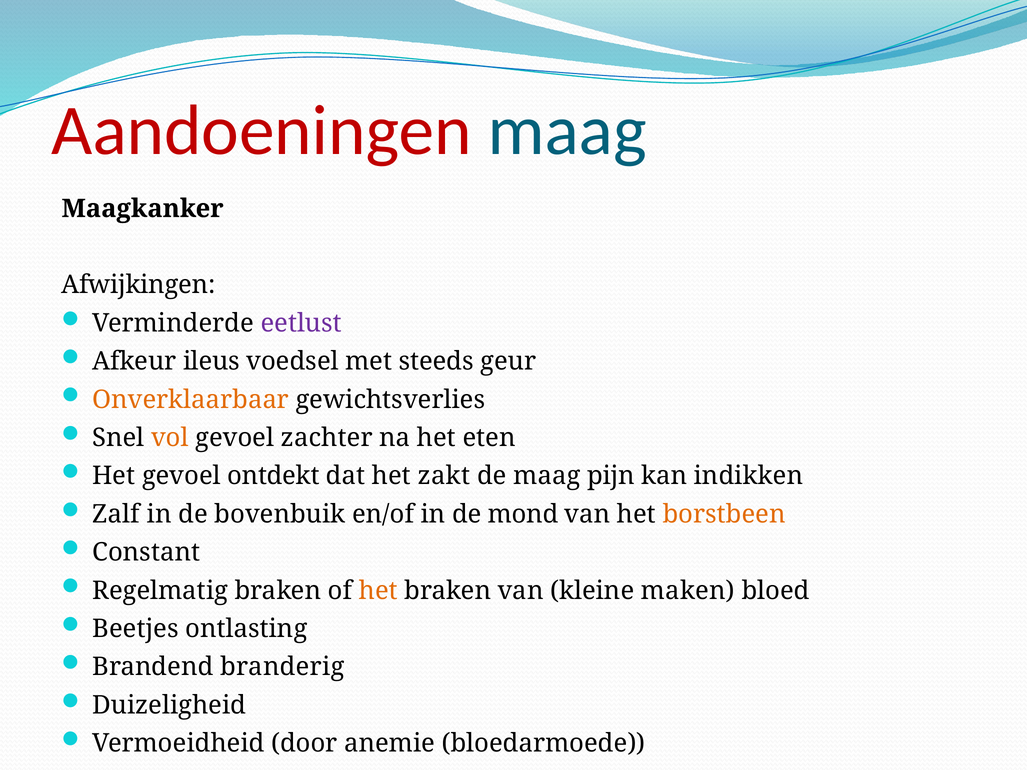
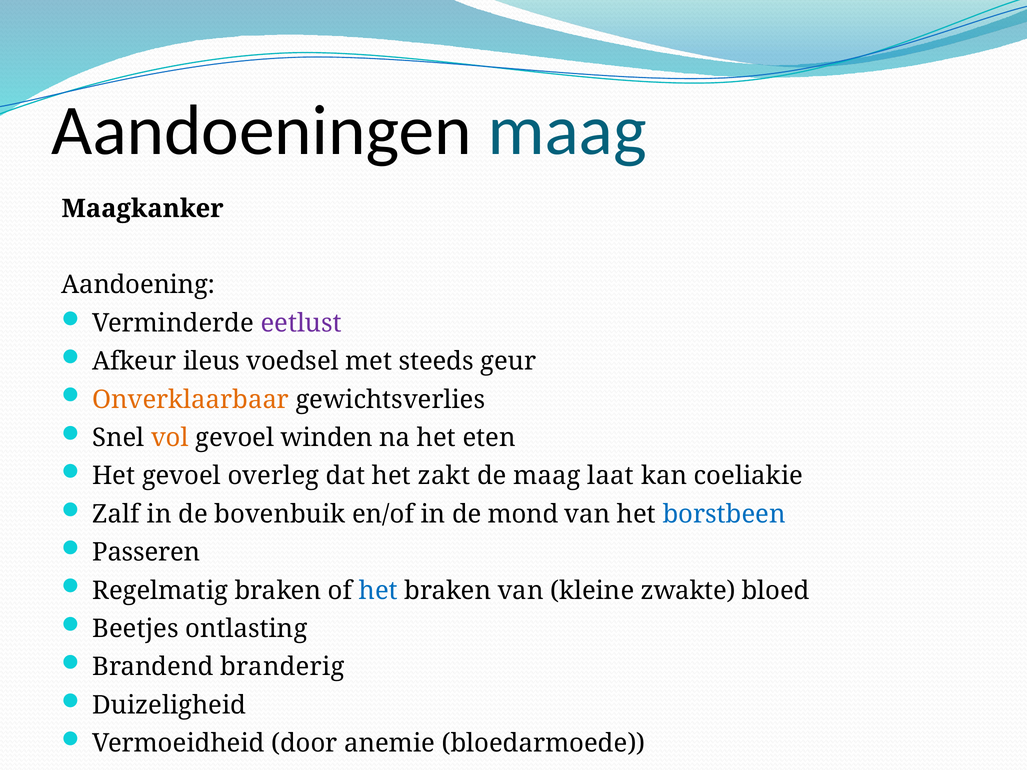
Aandoeningen colour: red -> black (262, 131)
Afwijkingen: Afwijkingen -> Aandoening (138, 285)
zachter: zachter -> winden (327, 438)
ontdekt: ontdekt -> overleg (273, 476)
pijn: pijn -> laat (611, 476)
indikken: indikken -> coeliakie (748, 476)
borstbeen colour: orange -> blue (724, 514)
Constant: Constant -> Passeren (146, 553)
het colour: orange -> blue (378, 591)
maken: maken -> zwakte (688, 591)
